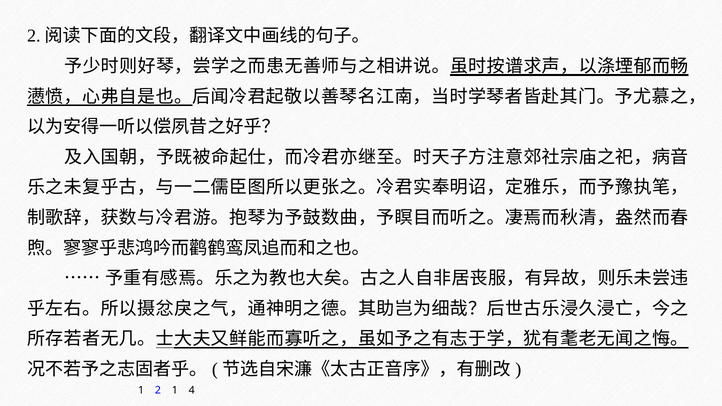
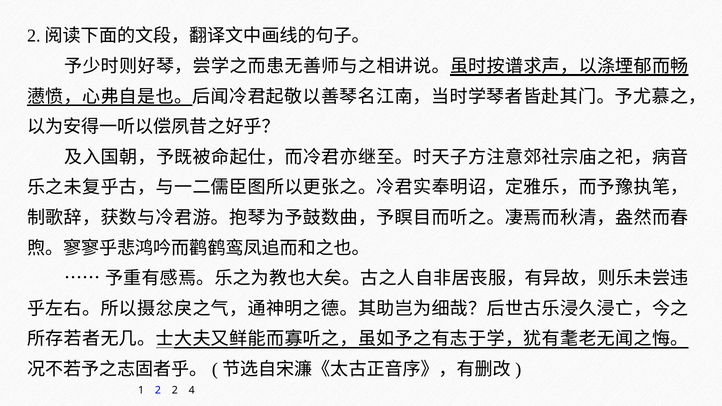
2 1: 1 -> 2 (175, 390)
